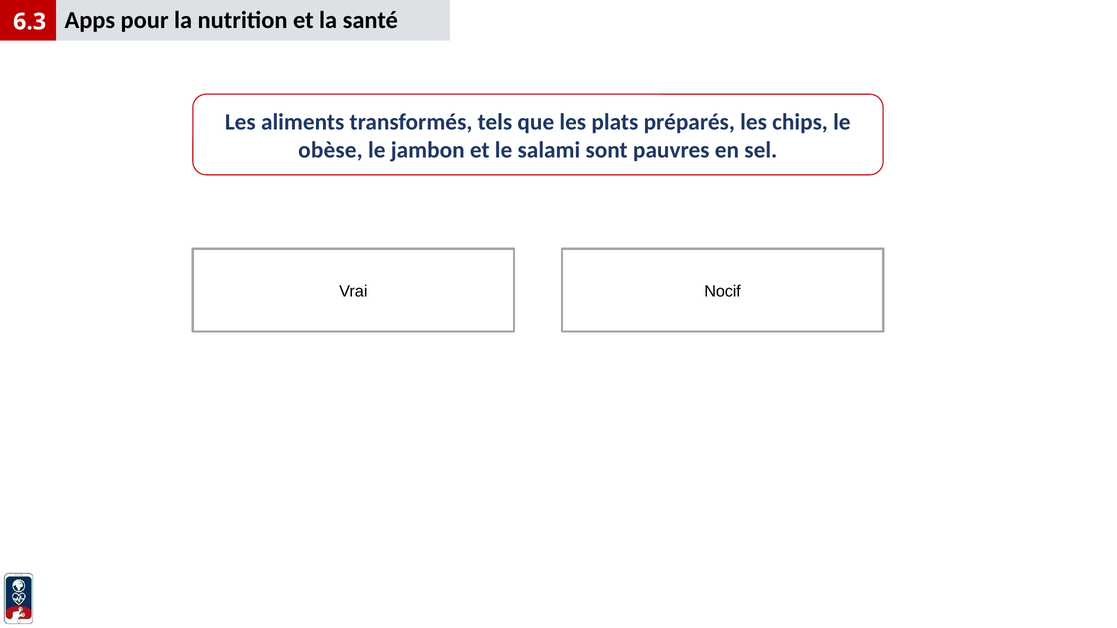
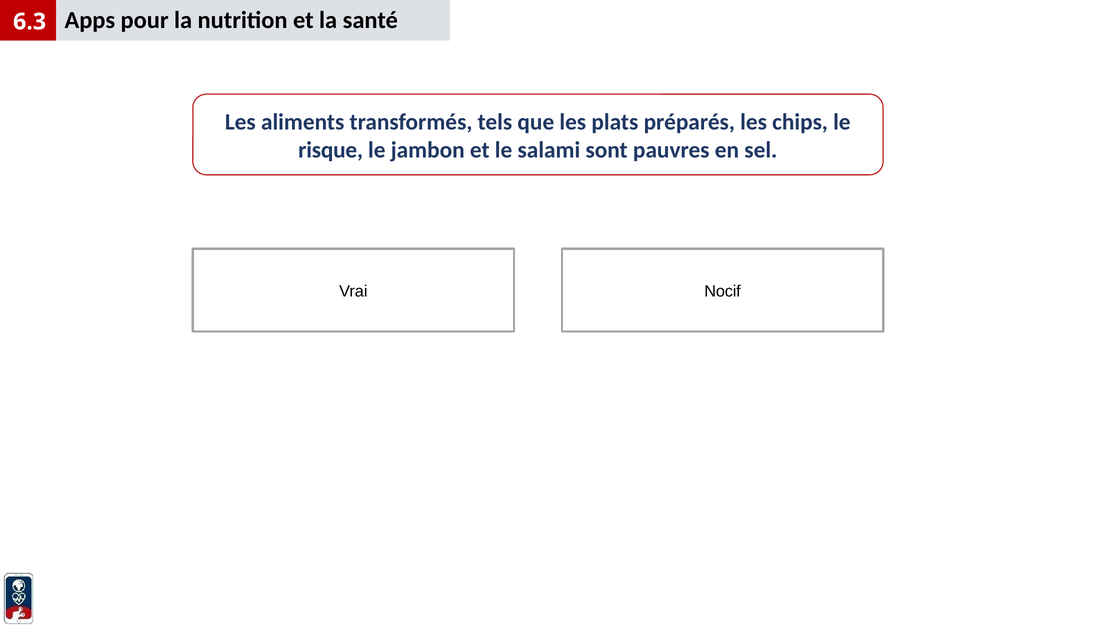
obèse: obèse -> risque (331, 150)
